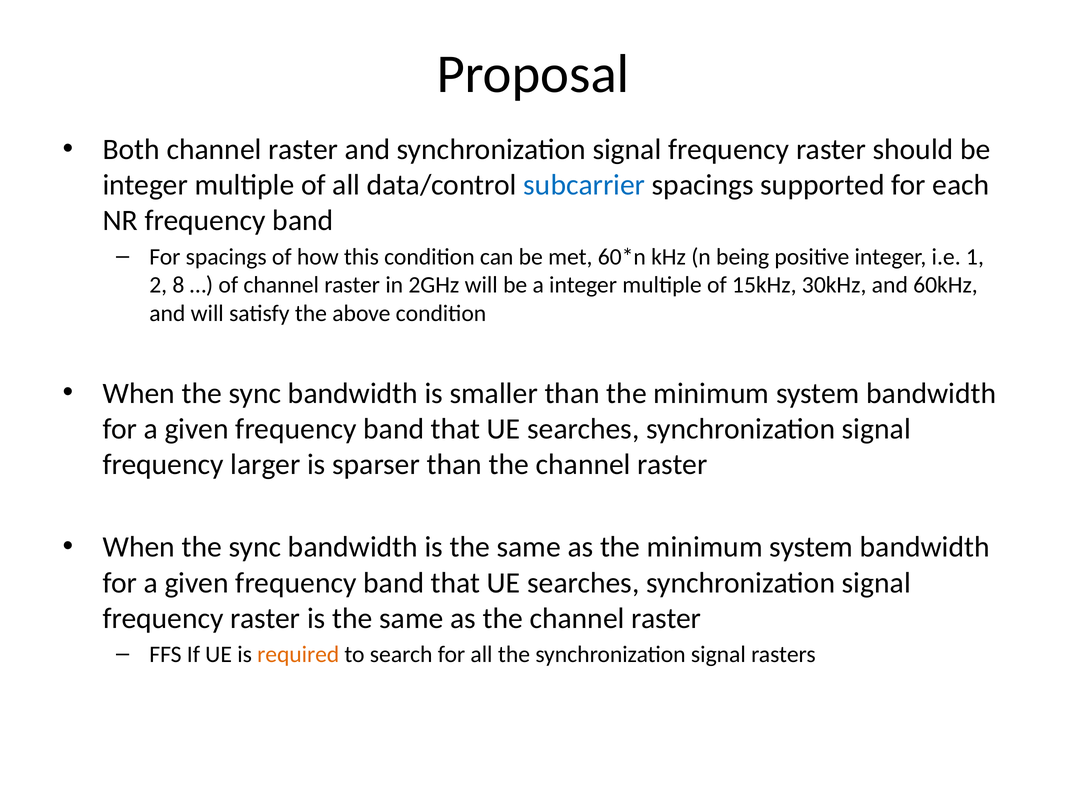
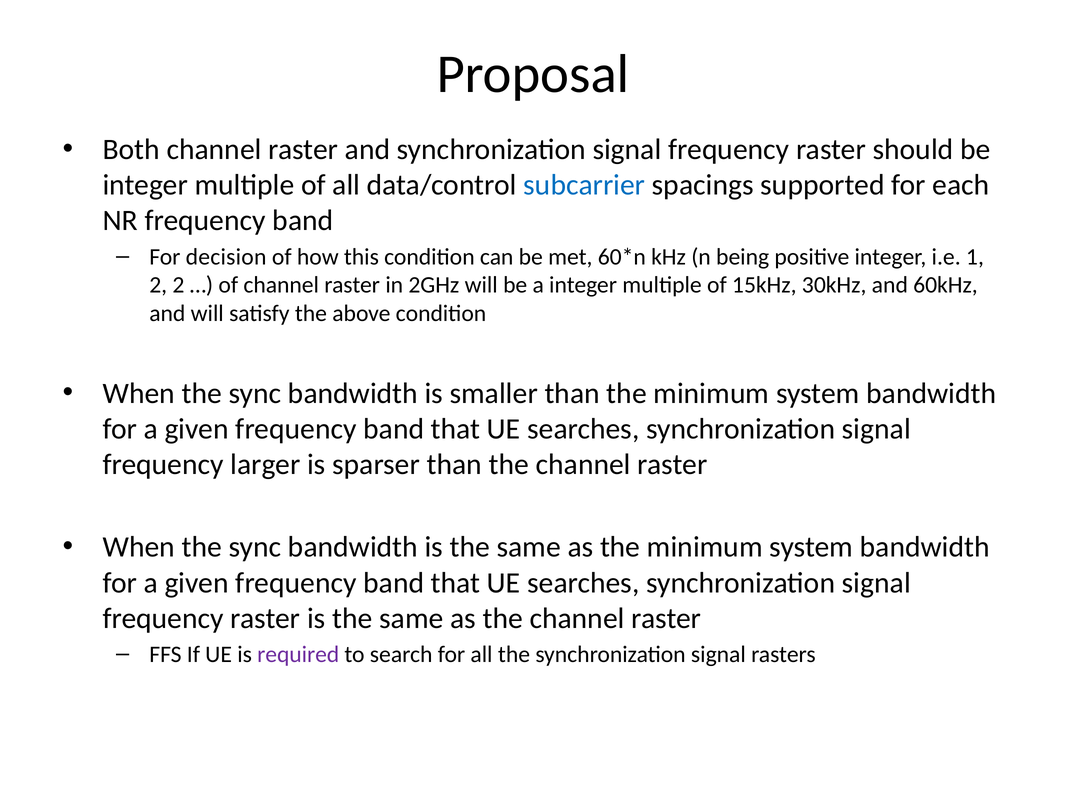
For spacings: spacings -> decision (226, 257)
2 8: 8 -> 2 (178, 285)
required colour: orange -> purple (298, 655)
